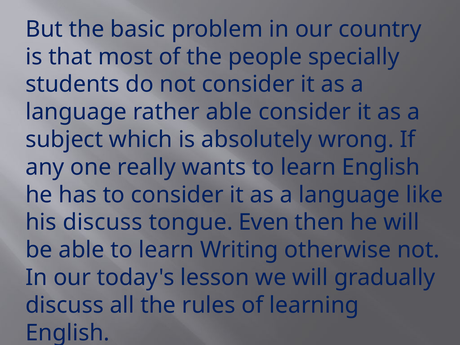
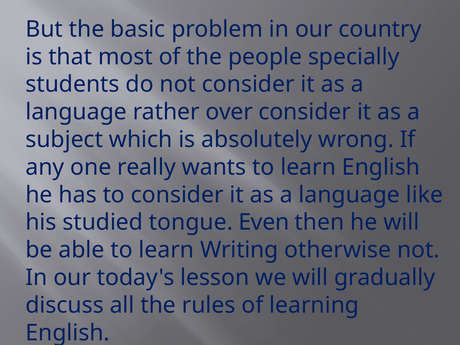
rather able: able -> over (229, 112)
his discuss: discuss -> studied (103, 222)
